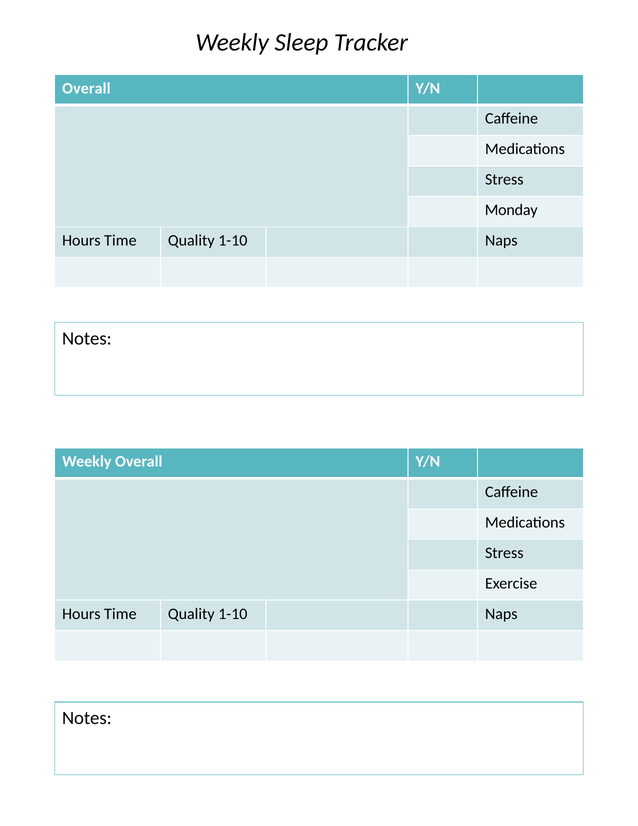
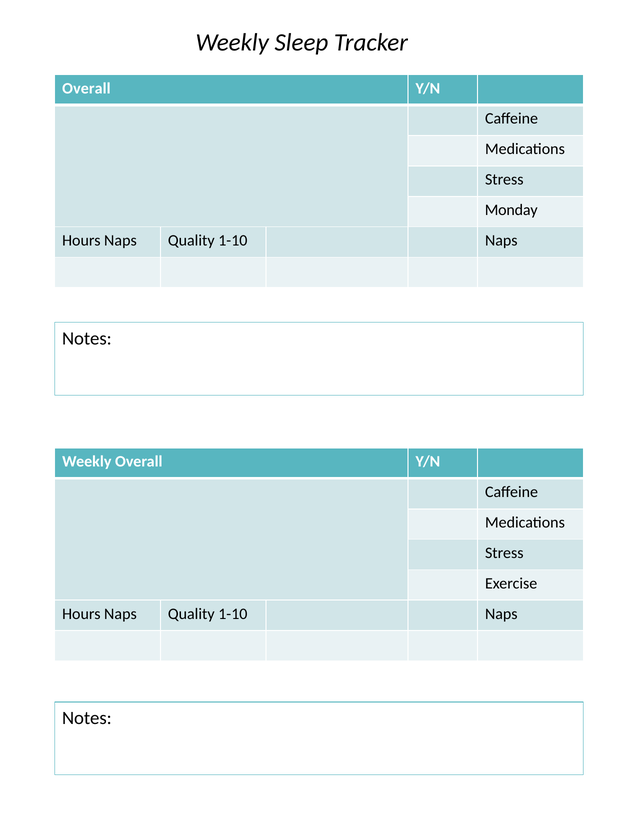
Time: Time -> Naps (120, 240)
Time: Time -> Naps (120, 614)
